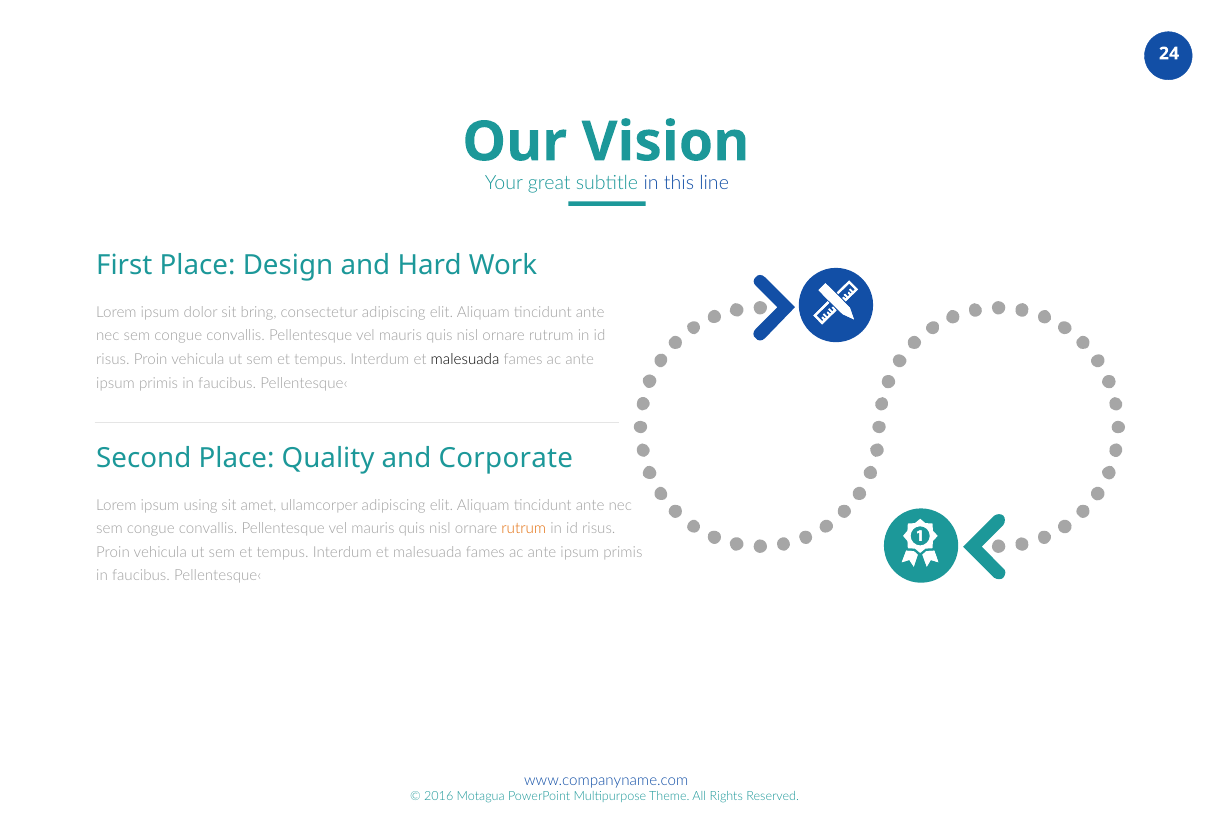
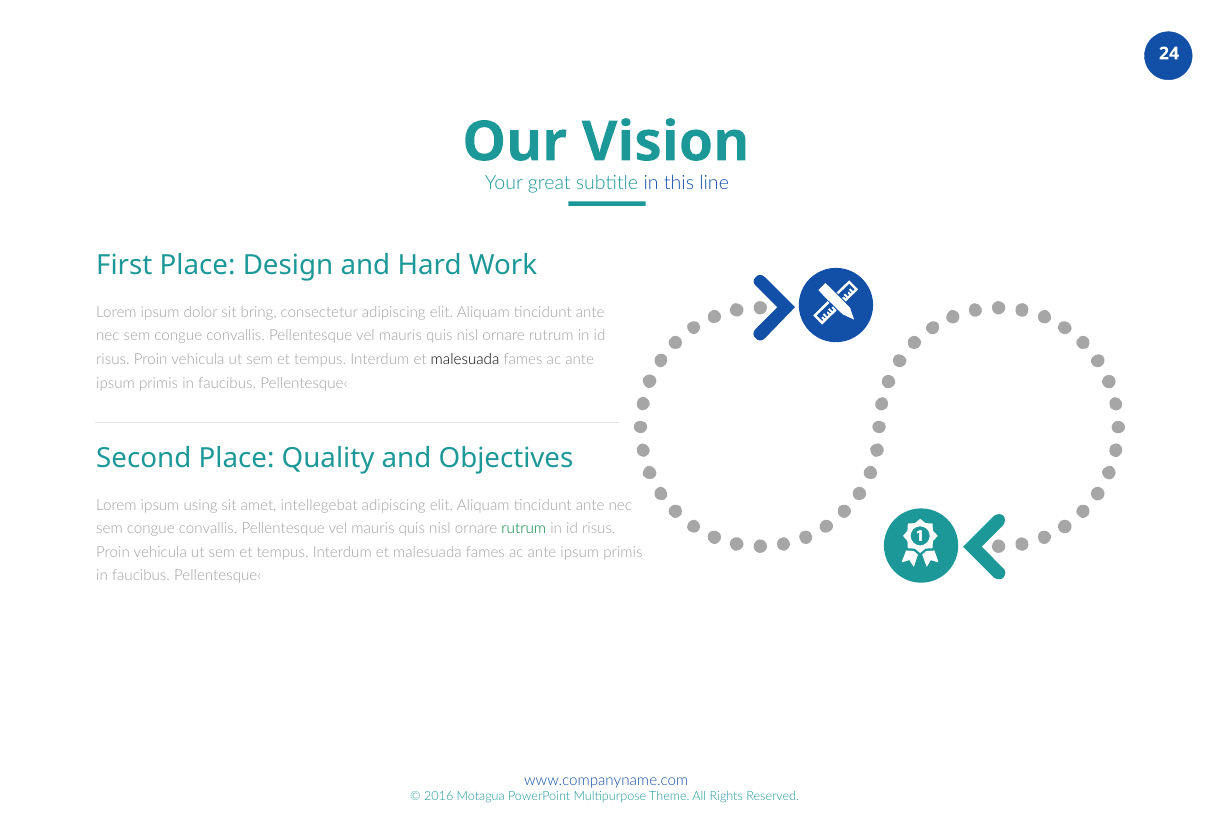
Corporate: Corporate -> Objectives (506, 458)
ullamcorper: ullamcorper -> intellegebat (319, 505)
rutrum colour: orange -> green (524, 529)
